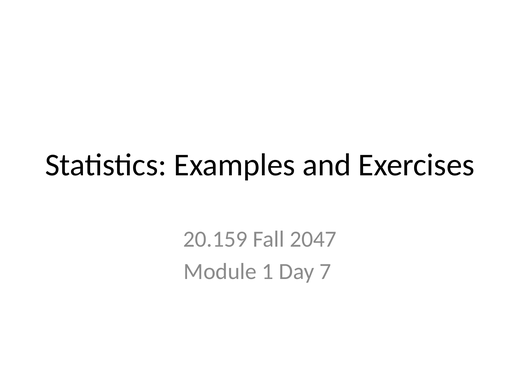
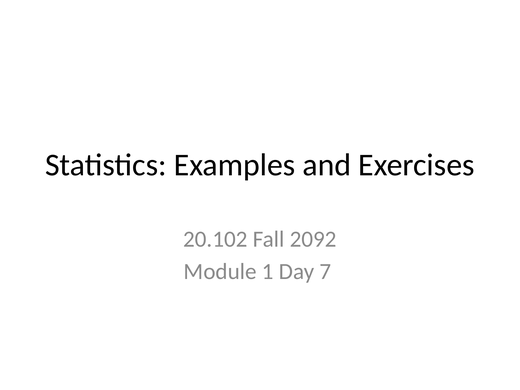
20.159: 20.159 -> 20.102 (215, 239)
2047: 2047 -> 2092 (313, 239)
